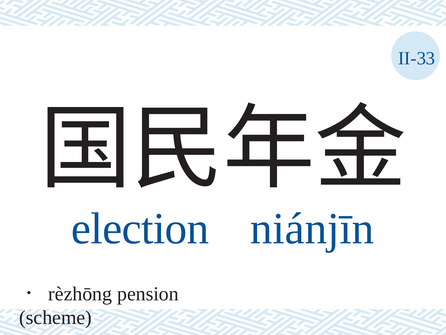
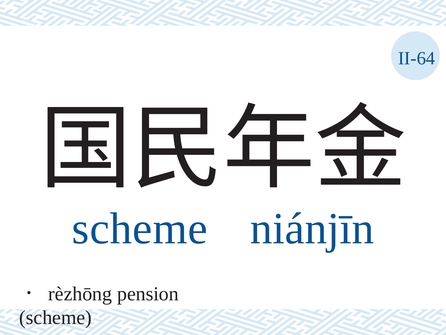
II-33: II-33 -> II-64 (417, 58)
election: election -> scheme (140, 228)
